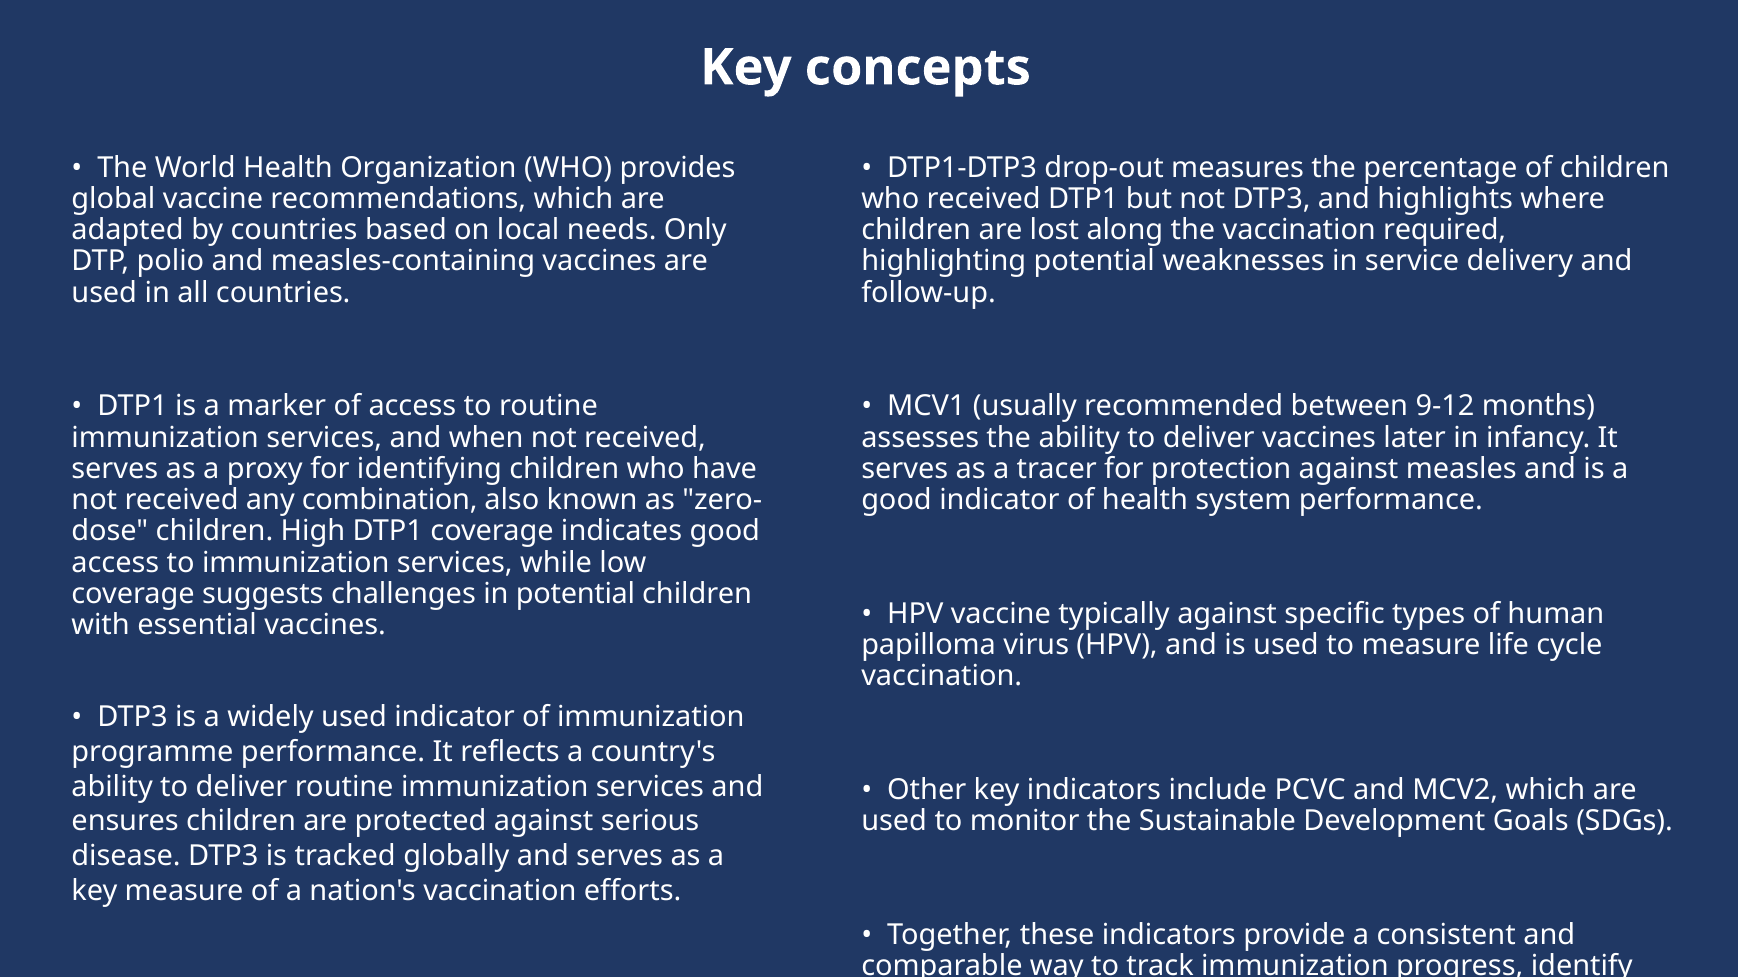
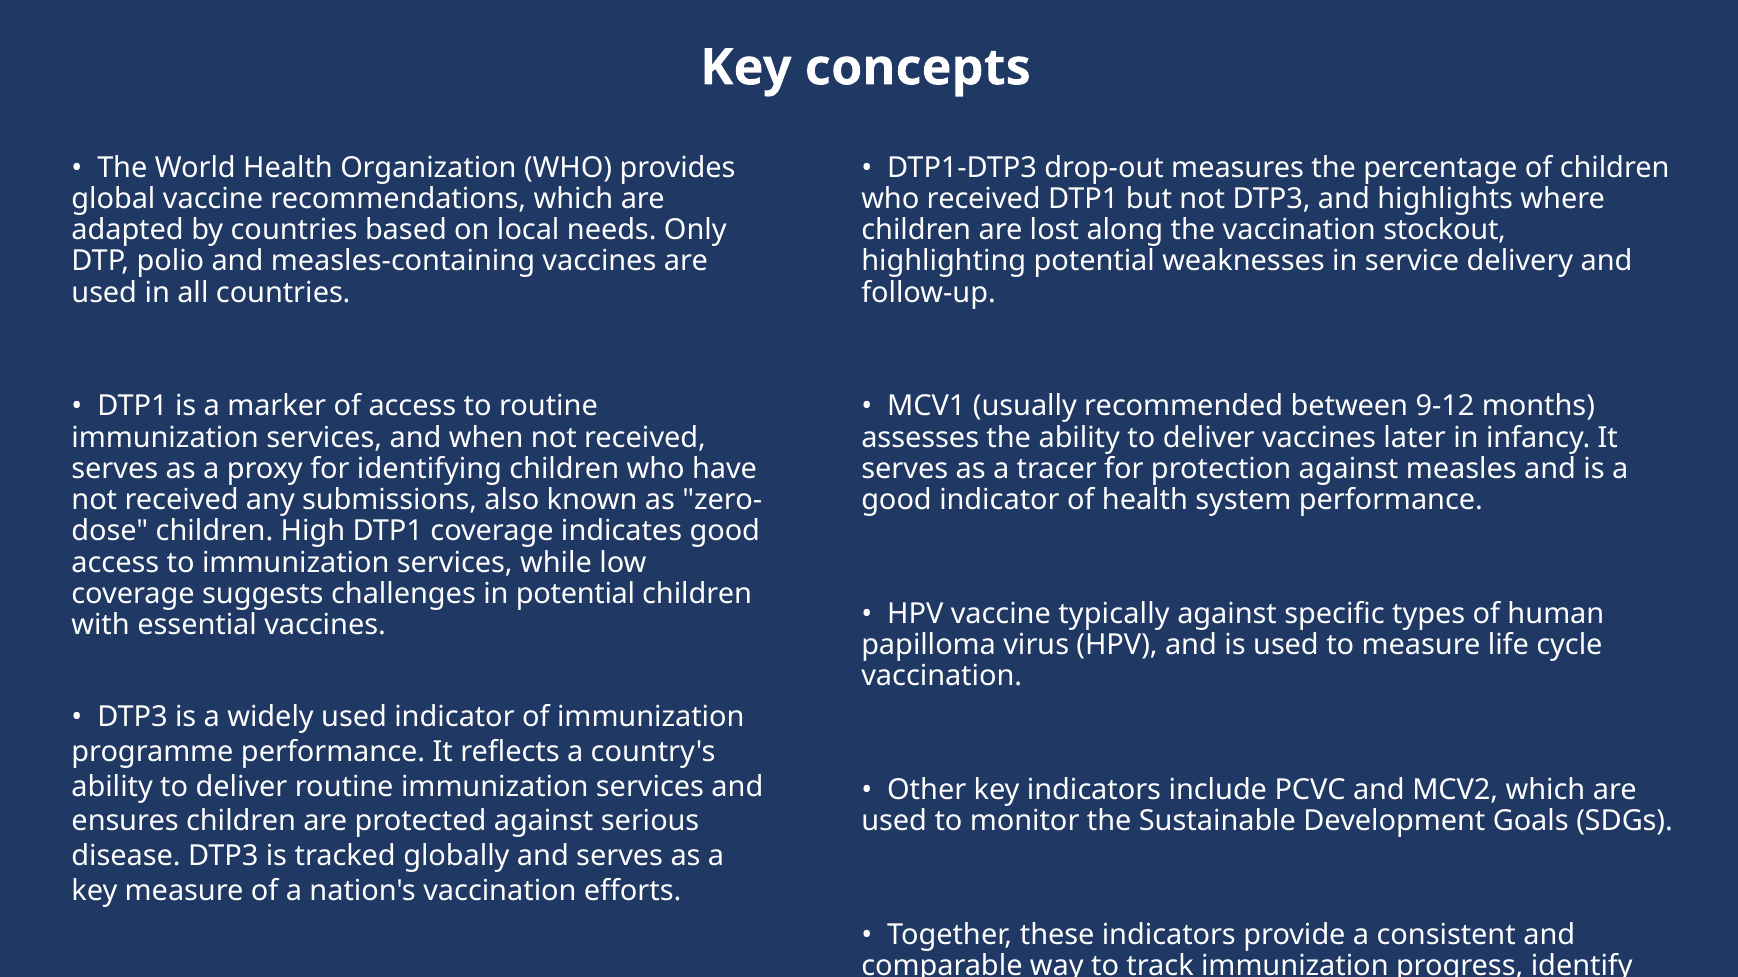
required: required -> stockout (1445, 230)
combination: combination -> submissions (390, 500)
